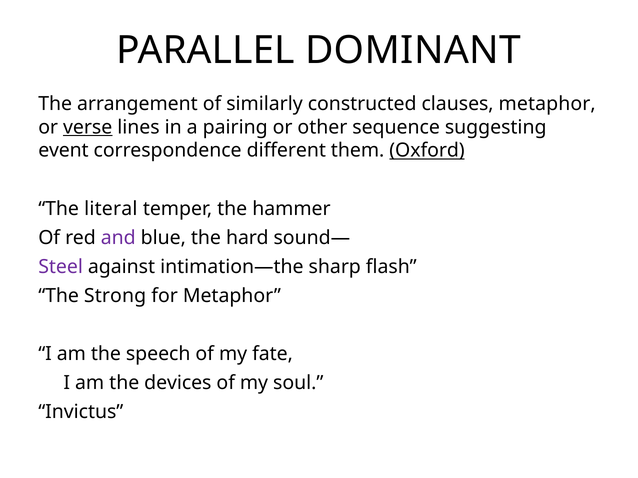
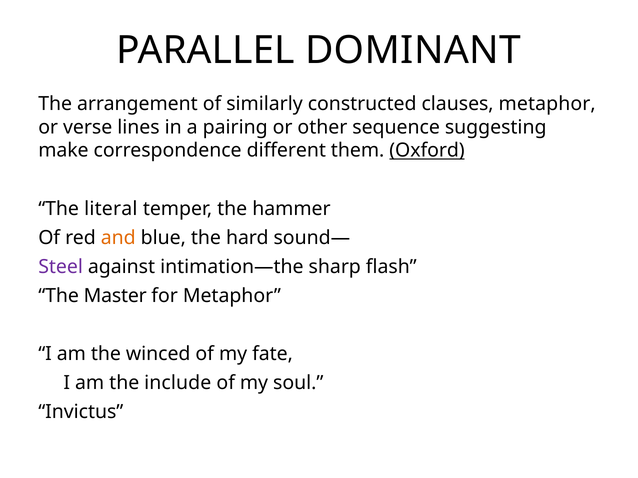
verse underline: present -> none (88, 127)
event: event -> make (63, 151)
and colour: purple -> orange (118, 238)
Strong: Strong -> Master (115, 296)
speech: speech -> winced (158, 354)
devices: devices -> include (178, 383)
